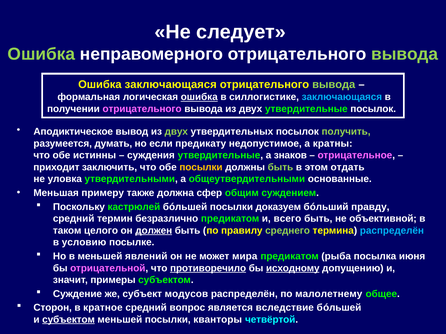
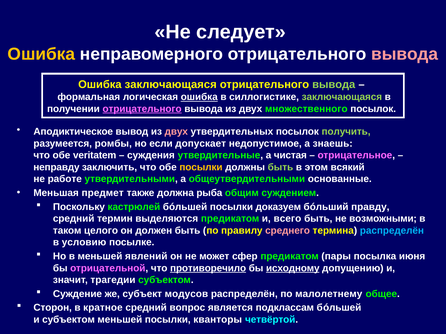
Ошибка colour: light green -> yellow (41, 54)
вывода colour: light green -> pink (405, 54)
заключающаяся colour: light blue -> light green (342, 97)
отрицательного underline: none -> present (142, 109)
двух утвердительные: утвердительные -> множественного (306, 109)
двух colour: light green -> pink (176, 132)
думать: думать -> ромбы (113, 144)
предикату: предикату -> допускает (201, 144)
кратны: кратны -> знаешь (333, 144)
истинны: истинны -> veritatem (95, 156)
знаков: знаков -> чистая (290, 156)
приходит: приходит -> неправду (56, 167)
отдать: отдать -> всякий (348, 167)
уловка: уловка -> работе (65, 179)
примеру: примеру -> предмет (103, 193)
сфер: сфер -> рыба (209, 193)
безразлично: безразлично -> выделяются (167, 219)
объективной: объективной -> возможными (383, 219)
должен underline: present -> none (154, 231)
среднего colour: light green -> pink (288, 231)
мира: мира -> сфер (245, 257)
рыба: рыба -> пары (336, 257)
примеры: примеры -> трагедии (113, 280)
вследствие: вследствие -> подклассам (285, 308)
субъектом underline: present -> none (69, 320)
